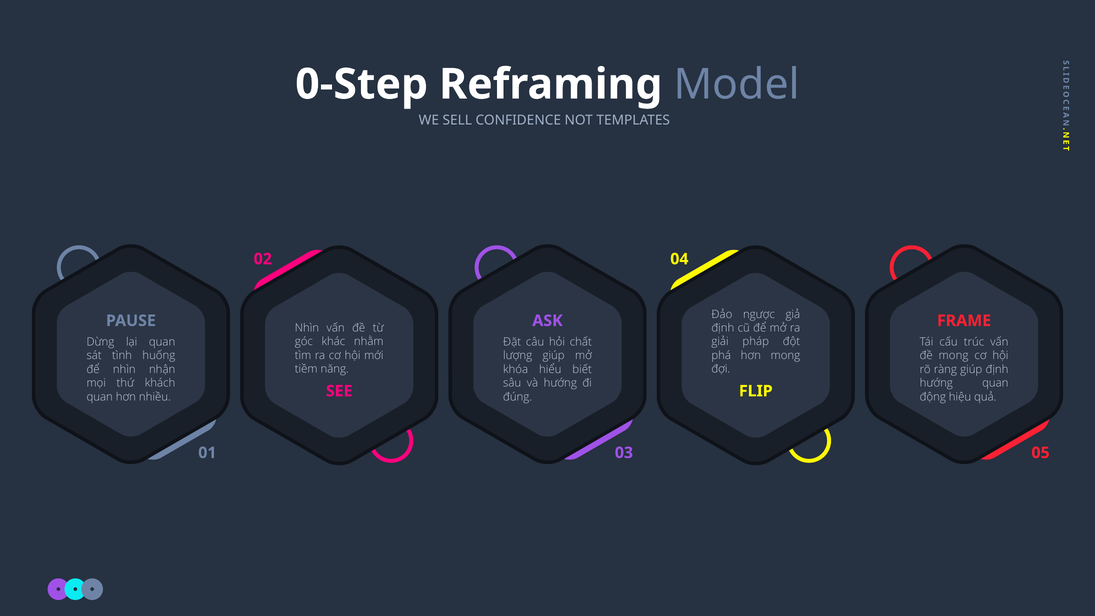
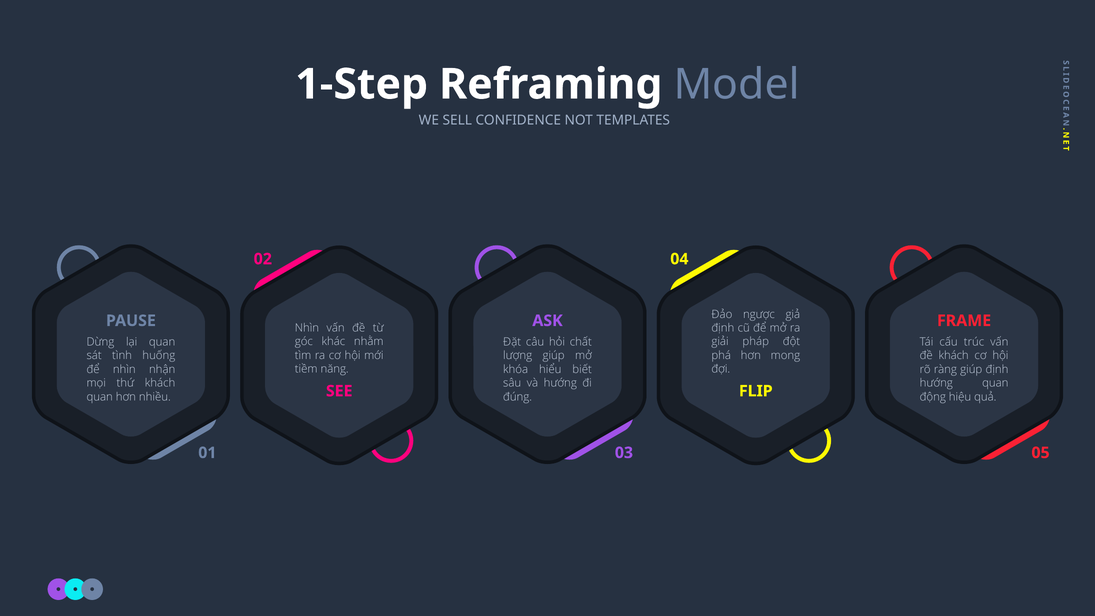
0-Step: 0-Step -> 1-Step (362, 84)
đề mong: mong -> khách (954, 356)
